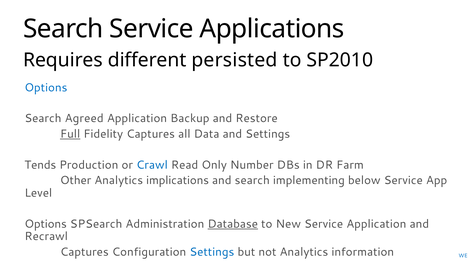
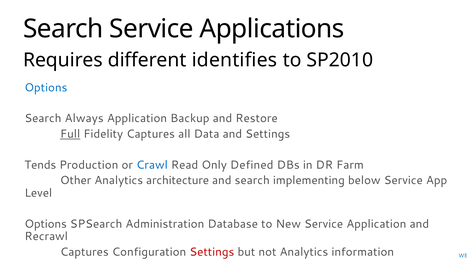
persisted: persisted -> identifies (234, 60)
Agreed: Agreed -> Always (84, 119)
Number: Number -> Defined (252, 165)
implications: implications -> architecture (178, 180)
Database underline: present -> none (233, 224)
Settings colour: blue -> red (212, 252)
